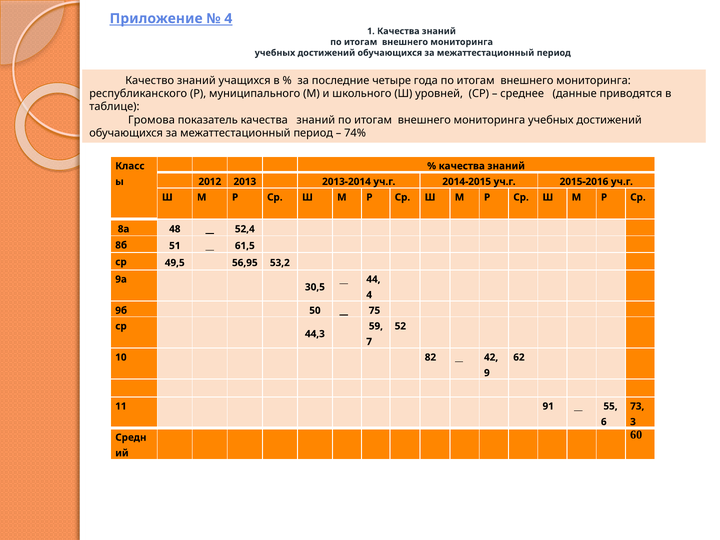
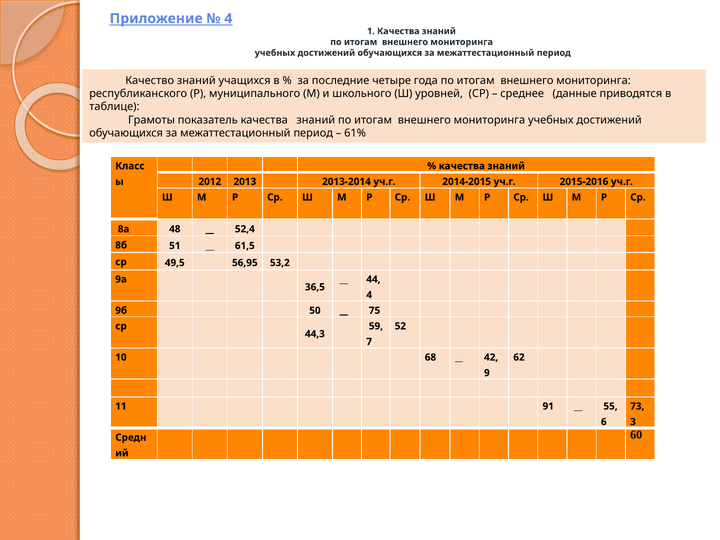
Громова: Громова -> Грамоты (152, 120)
74%: 74% -> 61% (355, 133)
30,5: 30,5 -> 36,5 (315, 287)
82: 82 -> 68 (430, 357)
